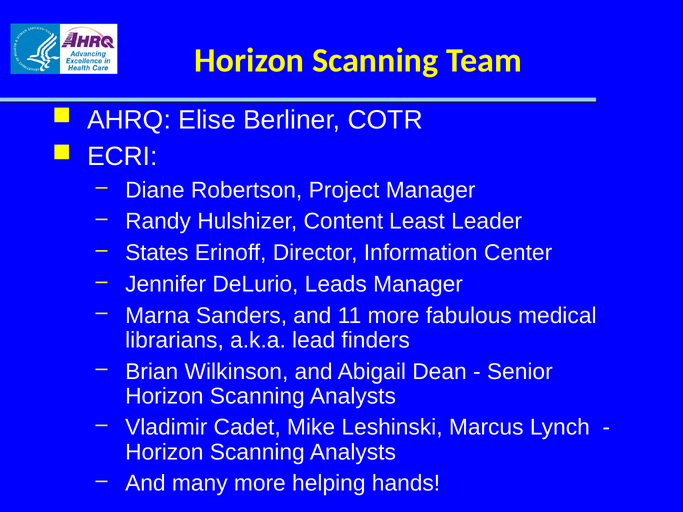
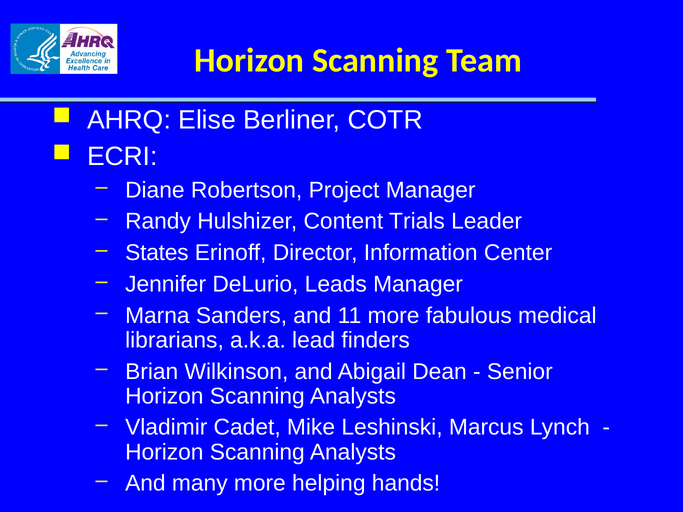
Least: Least -> Trials (417, 222)
